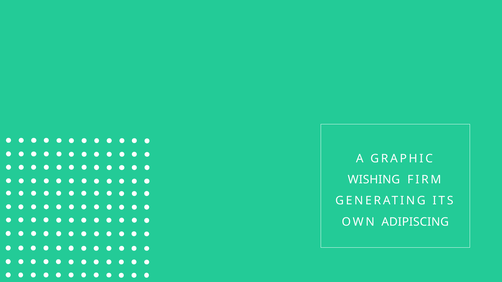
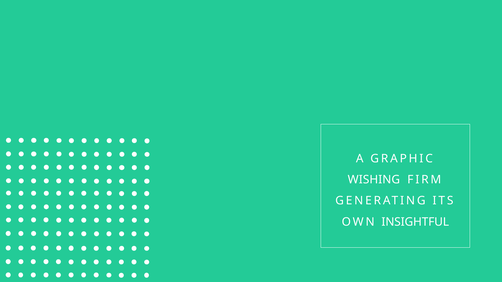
ADIPISCING: ADIPISCING -> INSIGHTFUL (415, 222)
